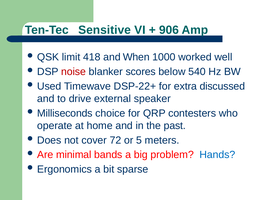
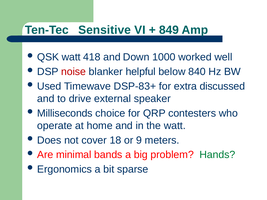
906: 906 -> 849 (169, 30)
QSK limit: limit -> watt (71, 57)
When: When -> Down (136, 57)
scores: scores -> helpful (141, 72)
540: 540 -> 840 (197, 72)
DSP-22+: DSP-22+ -> DSP-83+ (135, 86)
the past: past -> watt (175, 126)
72: 72 -> 18 (115, 140)
5: 5 -> 9 (139, 140)
Hands colour: blue -> green (217, 155)
